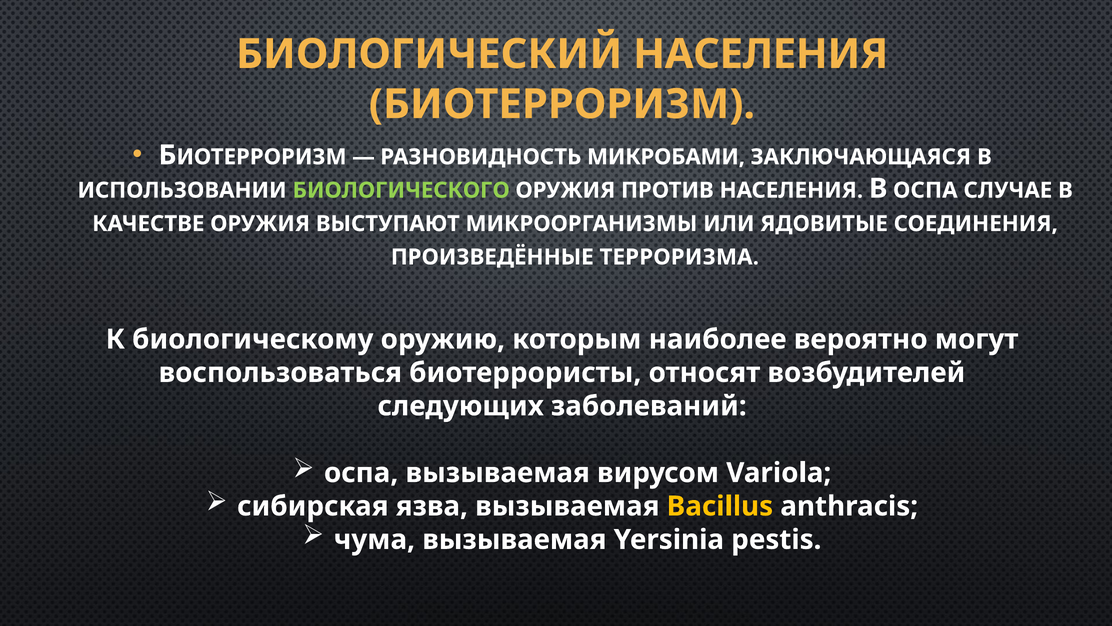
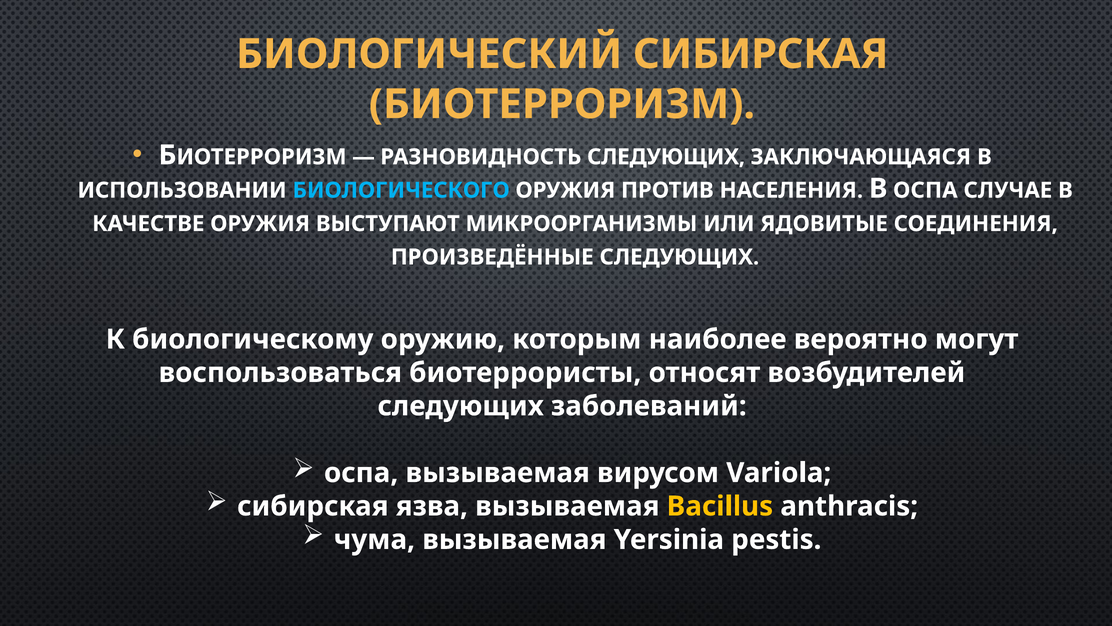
БИОЛОГИЧЕСКИЙ НАСЕЛЕНИЯ: НАСЕЛЕНИЯ -> СИБИРСКАЯ (761, 54)
РАЗНОВИДНОСТЬ МИКРОБАМИ: МИКРОБАМИ -> СЛЕДУЮЩИХ (666, 157)
БИОЛОГИЧЕСКОГО colour: light green -> light blue (401, 190)
ПРОИЗВЕДЁННЫЕ ТЕРРОРИЗМА: ТЕРРОРИЗМА -> СЛЕДУЮЩИХ (679, 257)
